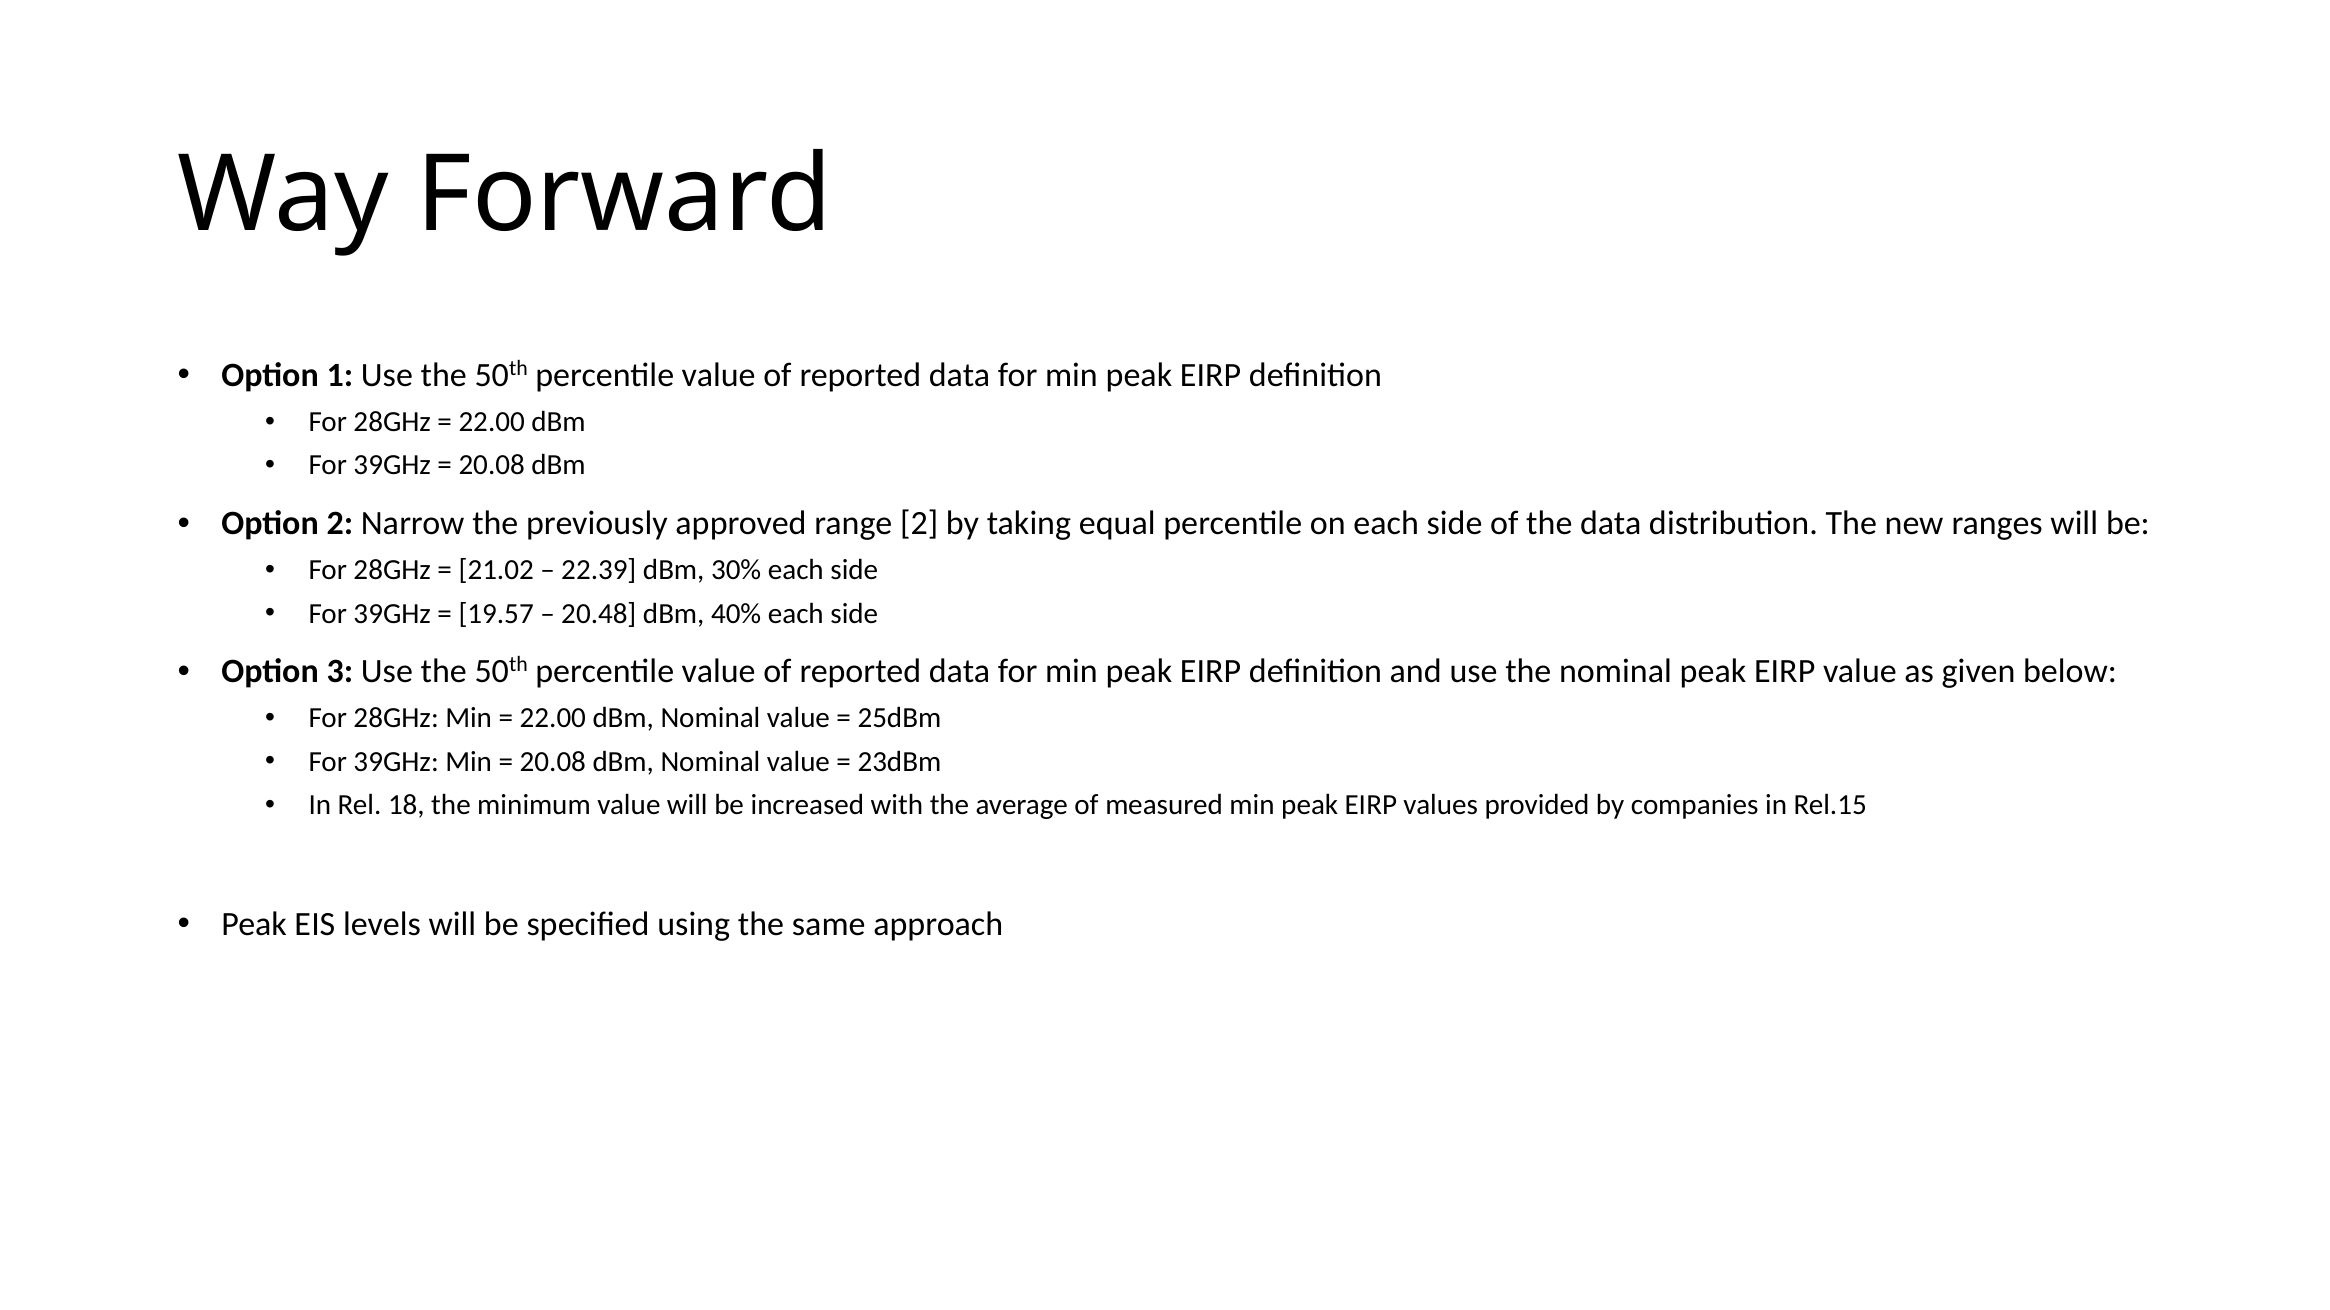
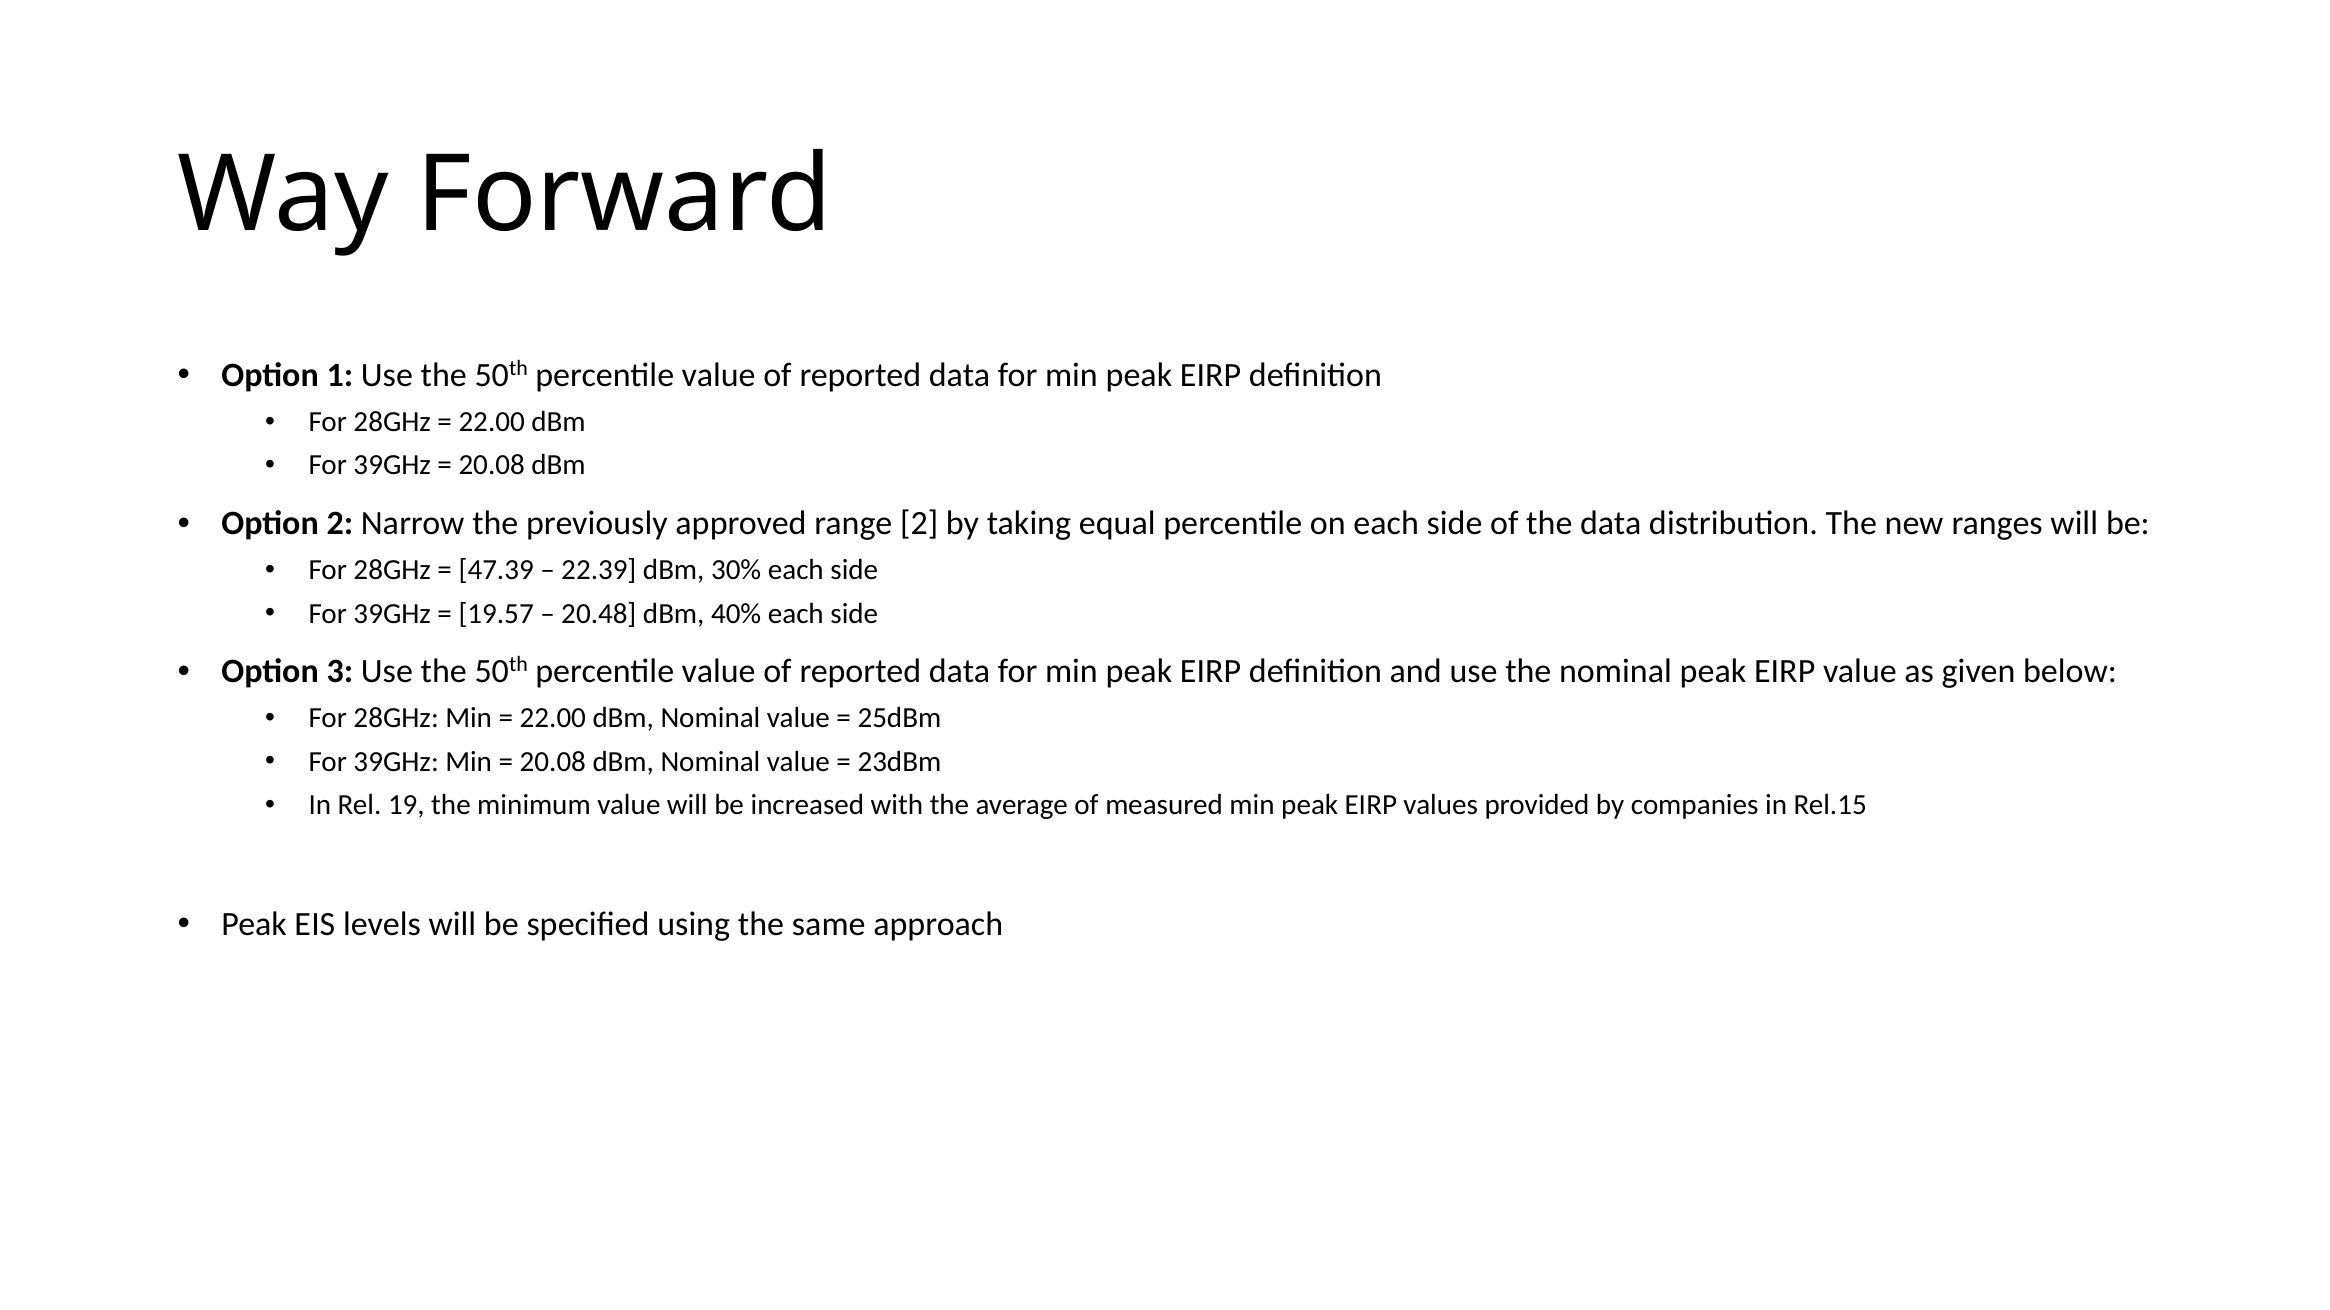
21.02: 21.02 -> 47.39 (496, 570)
18: 18 -> 19 (406, 805)
